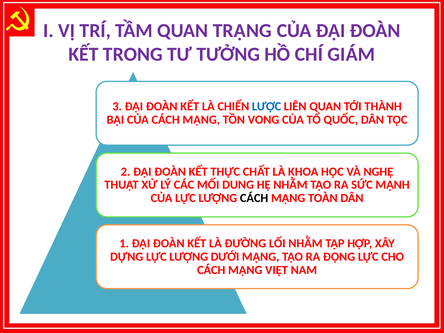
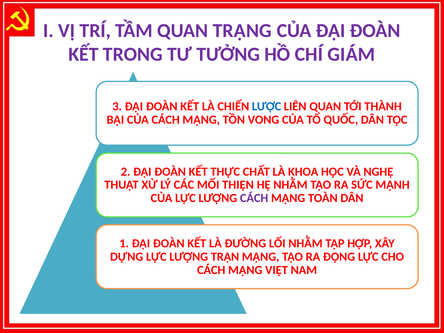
DUNG: DUNG -> THIỆN (238, 185)
CÁCH colour: black -> purple (254, 198)
DƯỚI: DƯỚI -> TRẬN (225, 257)
